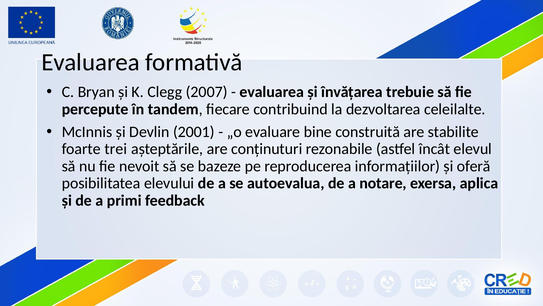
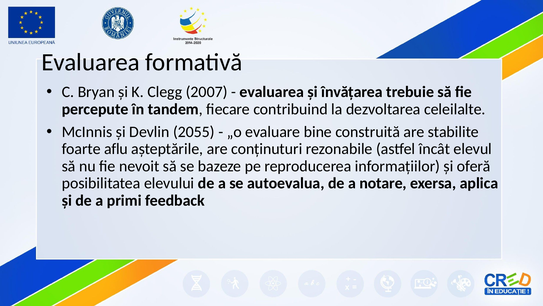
2001: 2001 -> 2055 (194, 132)
trei: trei -> aflu (116, 149)
